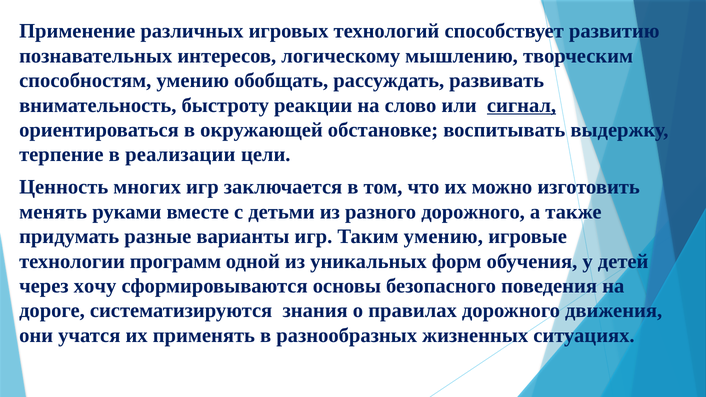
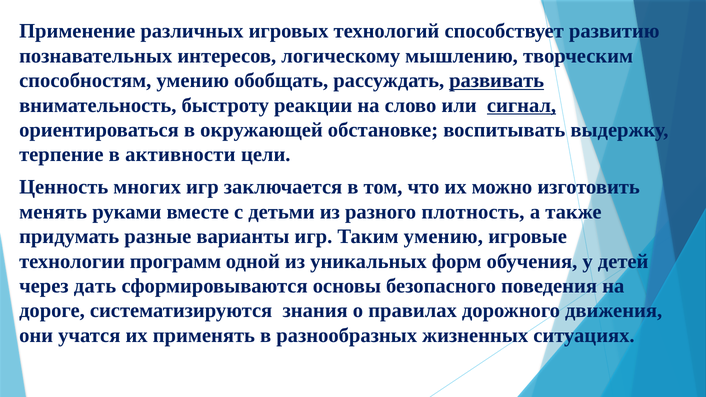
развивать underline: none -> present (497, 81)
реализации: реализации -> активности (180, 155)
разного дорожного: дорожного -> плотность (473, 212)
хочу: хочу -> дать (95, 286)
